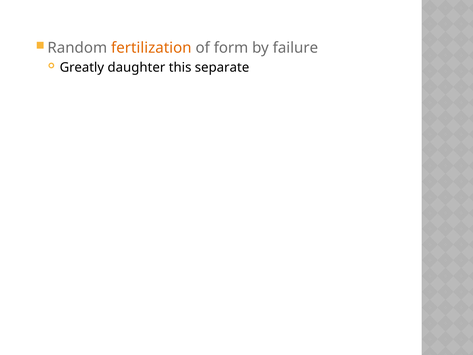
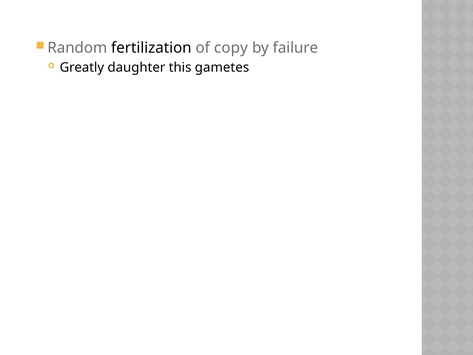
fertilization colour: orange -> black (151, 48)
form: form -> copy (231, 48)
separate: separate -> gametes (222, 67)
